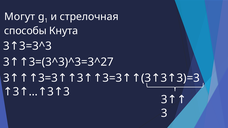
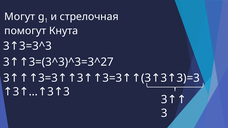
способы: способы -> помогут (25, 31)
